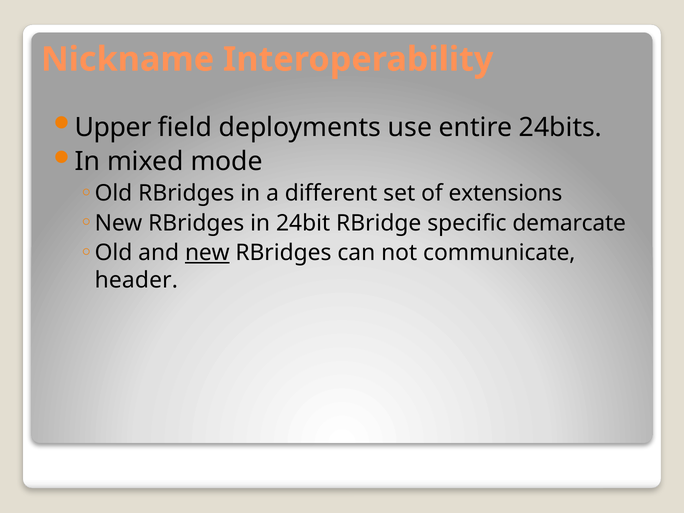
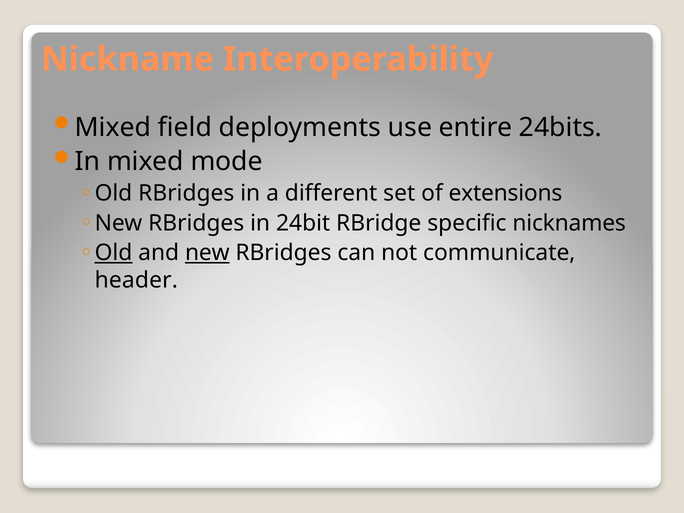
Upper: Upper -> Mixed (113, 127)
demarcate: demarcate -> nicknames (569, 223)
Old underline: none -> present (113, 253)
